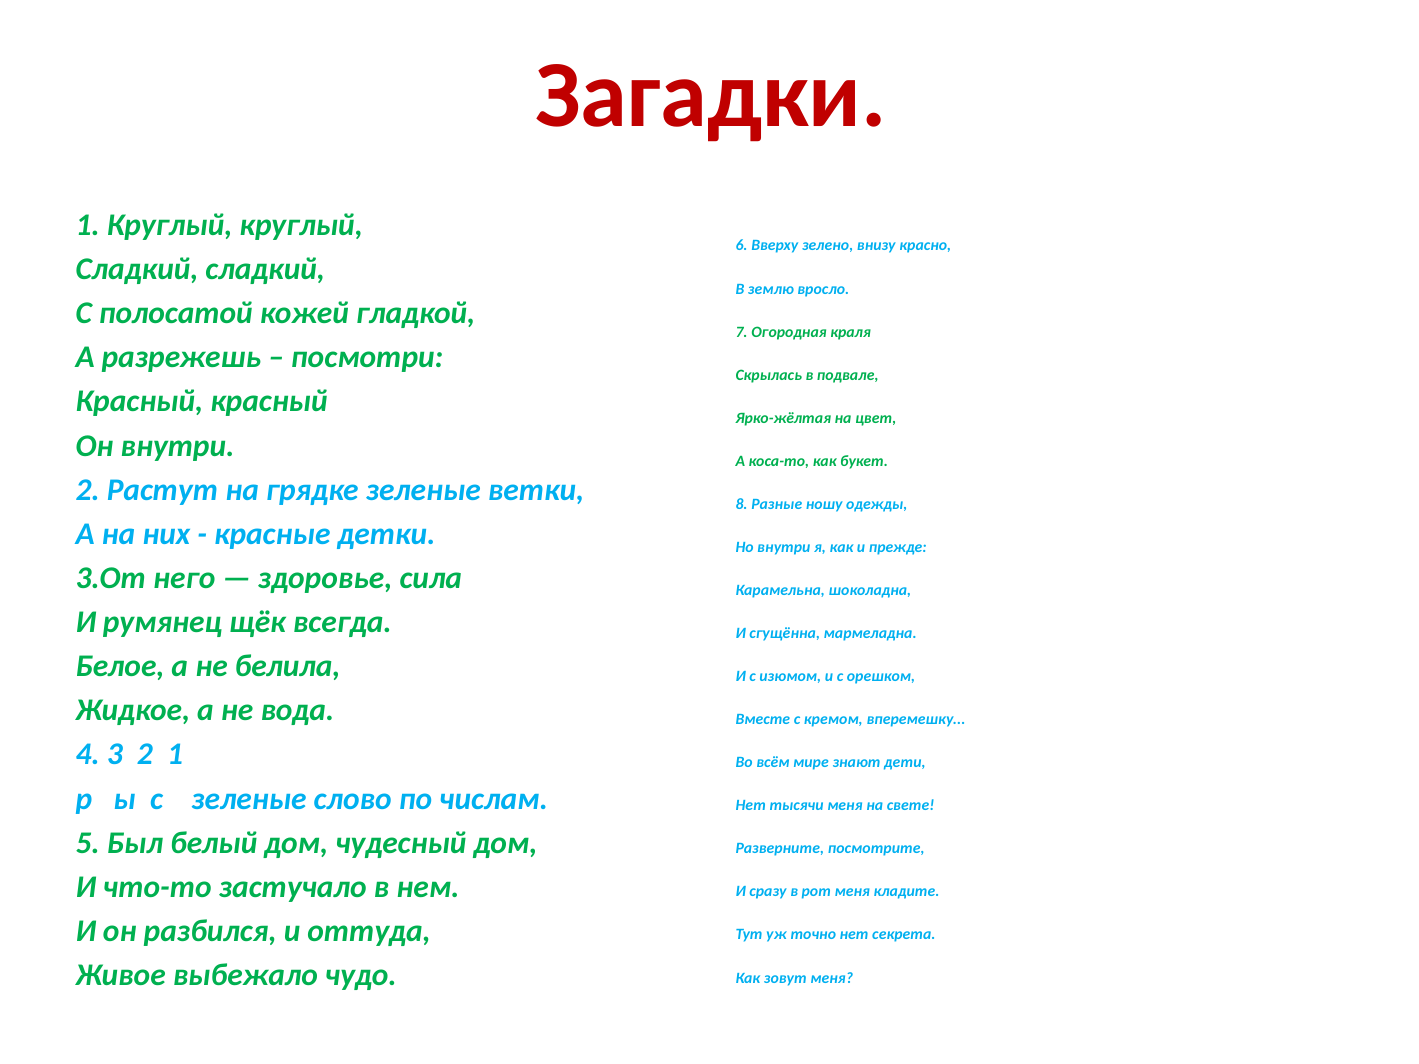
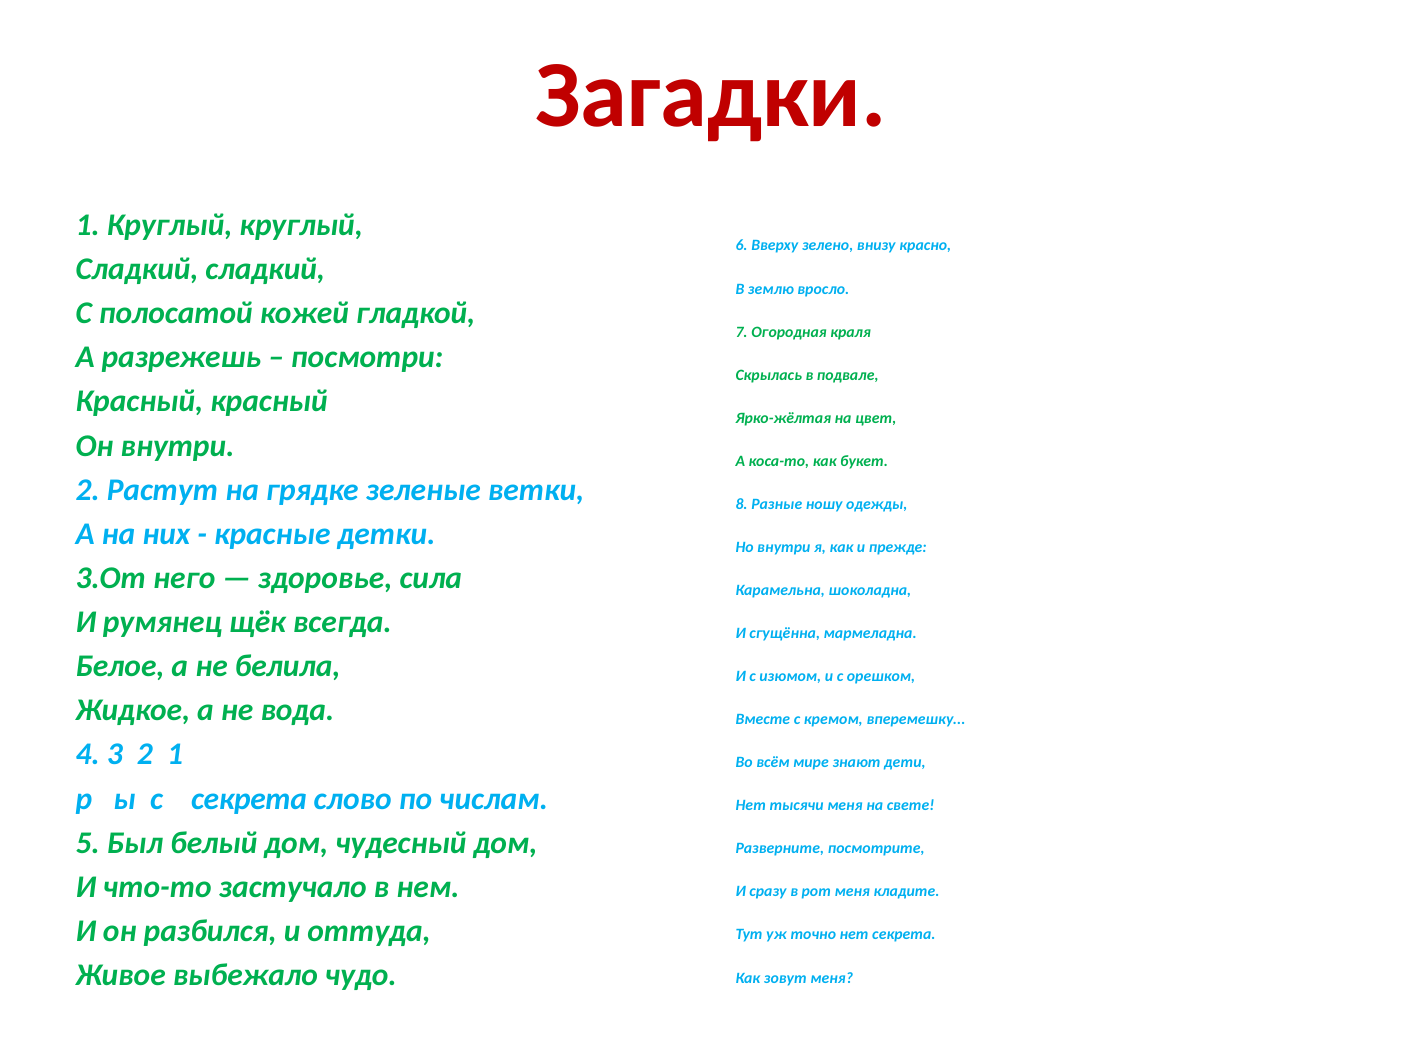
с зеленые: зеленые -> секрета (249, 799)
